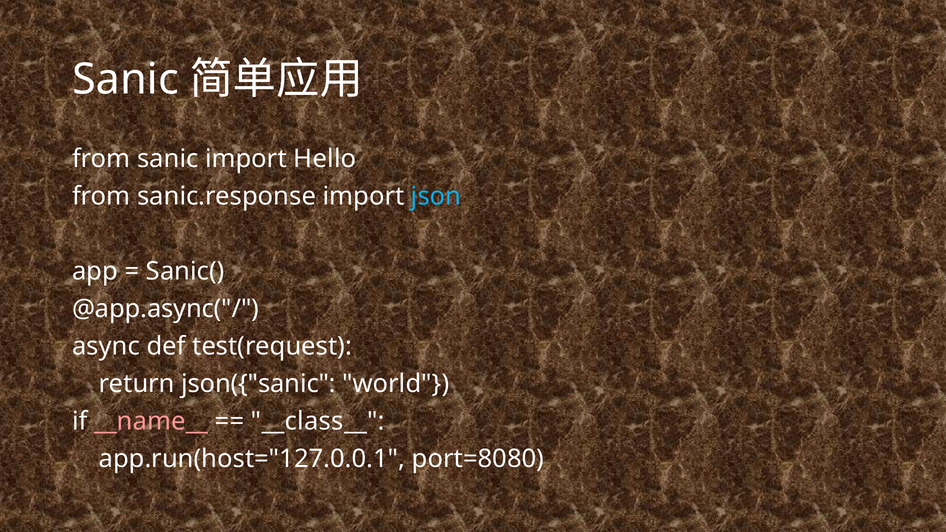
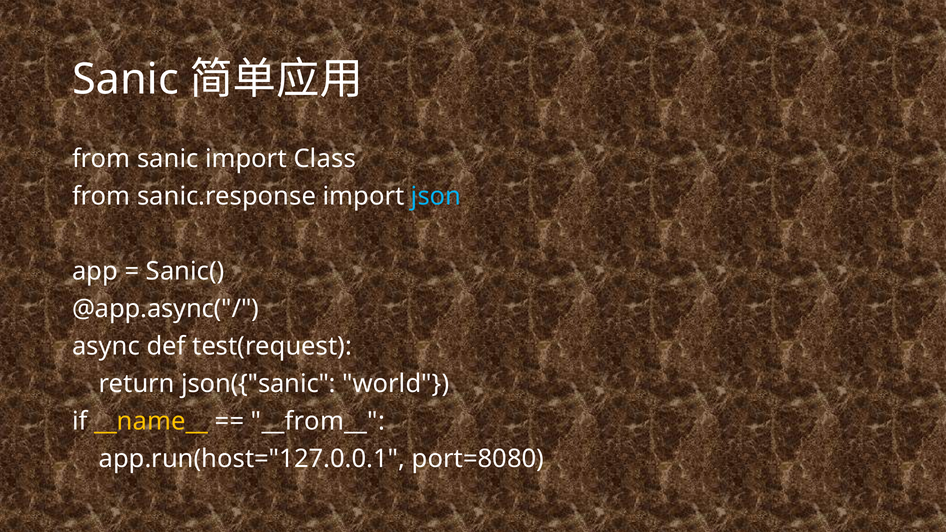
Hello: Hello -> Class (325, 159)
__name__ colour: pink -> yellow (151, 421)
__class__: __class__ -> __from__ (318, 421)
